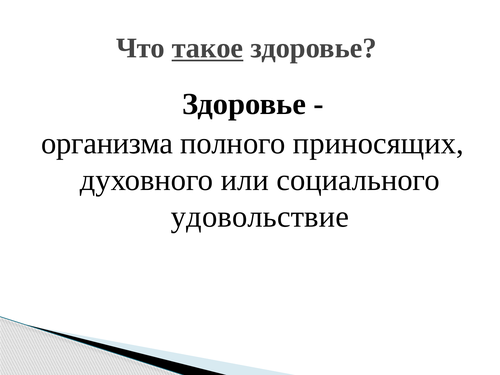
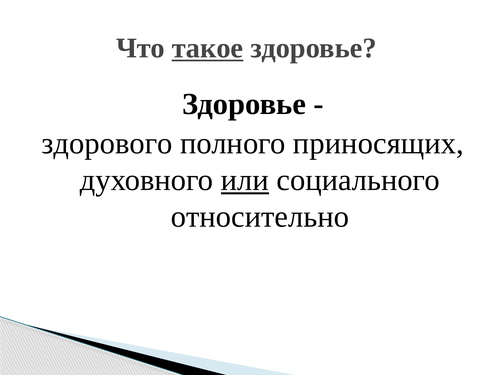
организма: организма -> здорового (107, 143)
или underline: none -> present (245, 180)
удовольствие: удовольствие -> относительно (260, 217)
